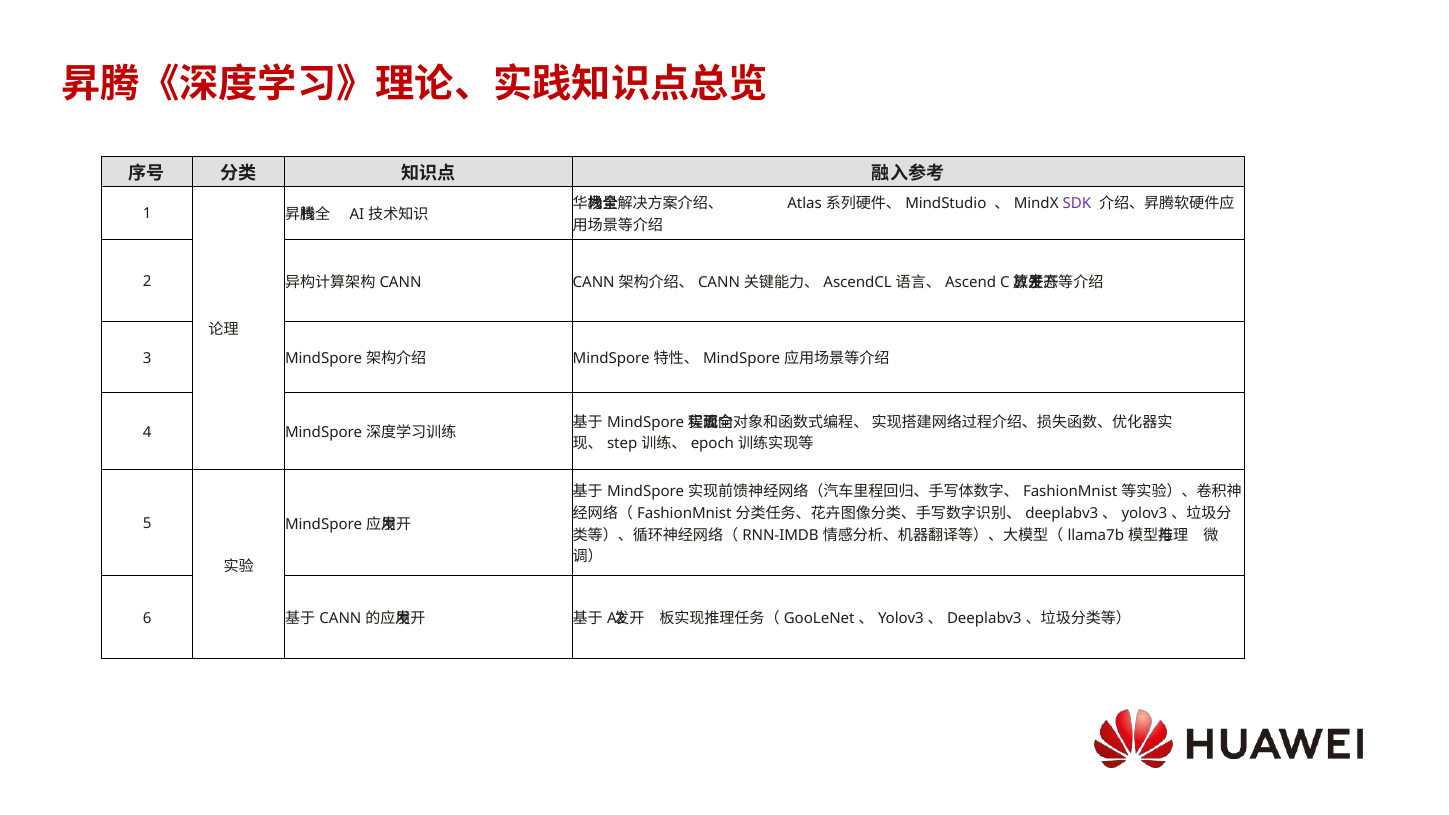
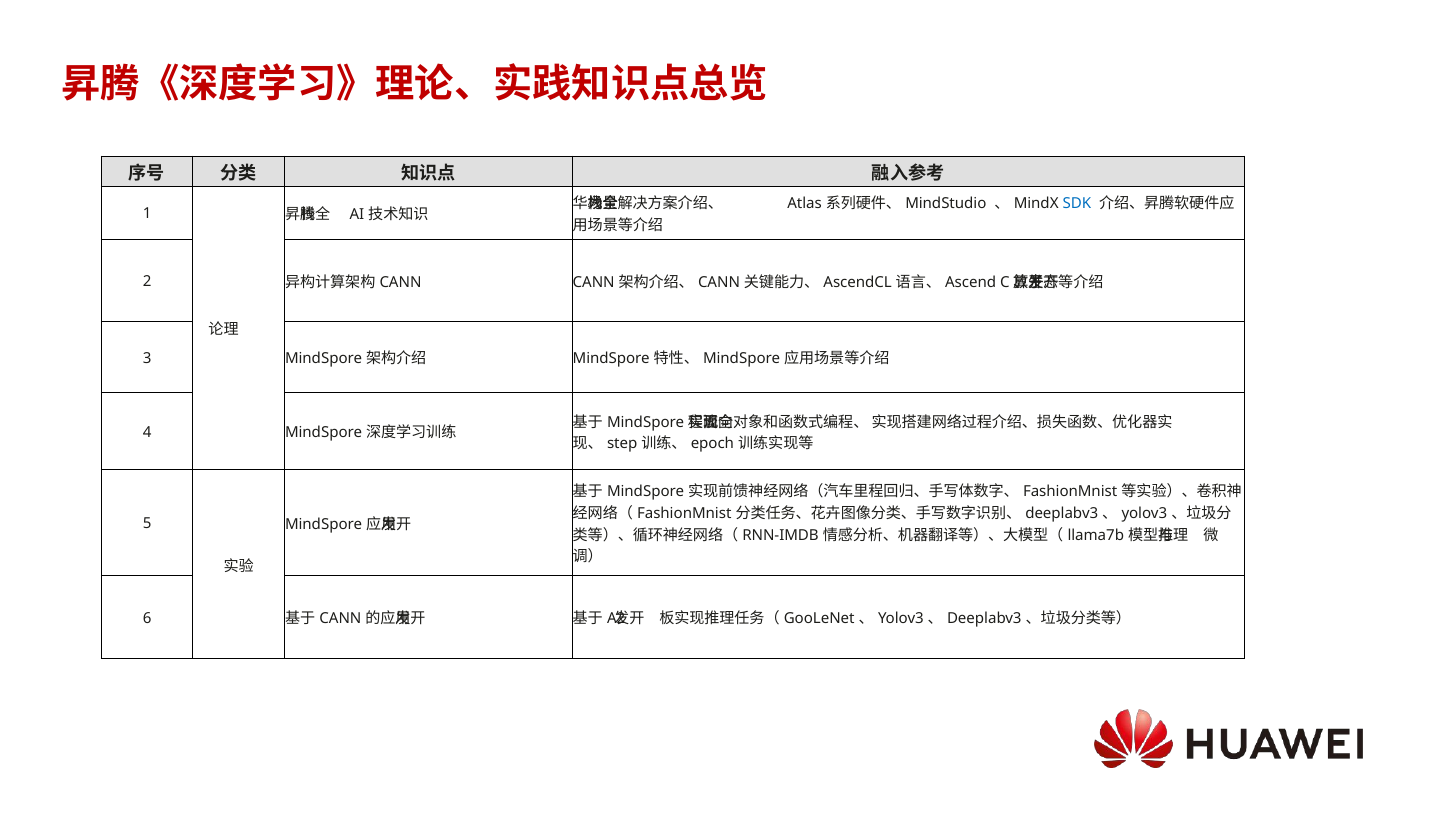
SDK colour: purple -> blue (1077, 203)
